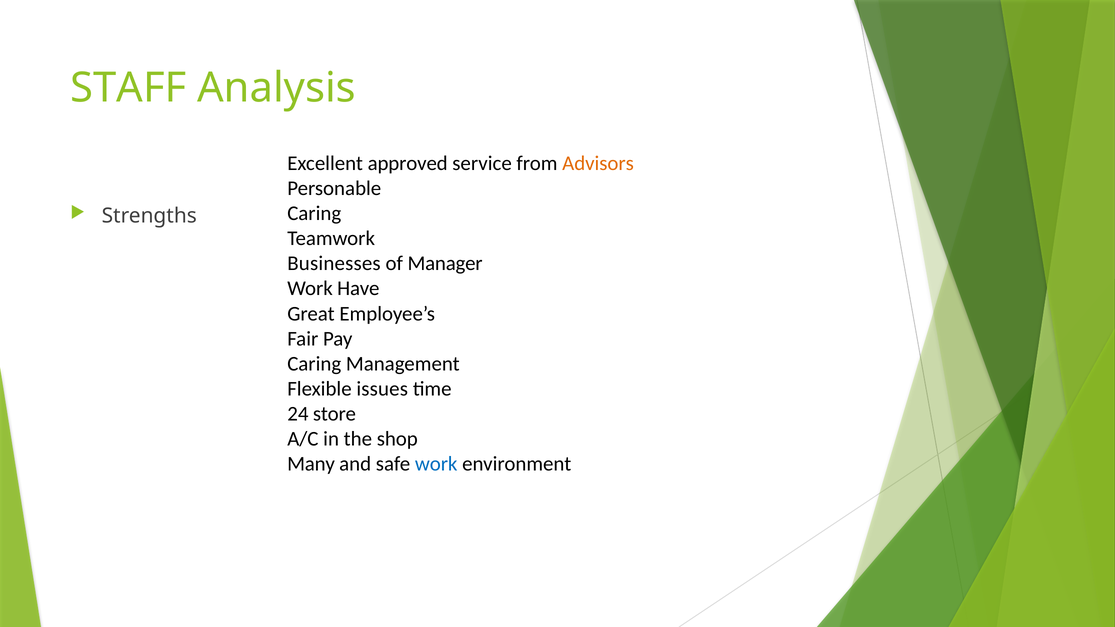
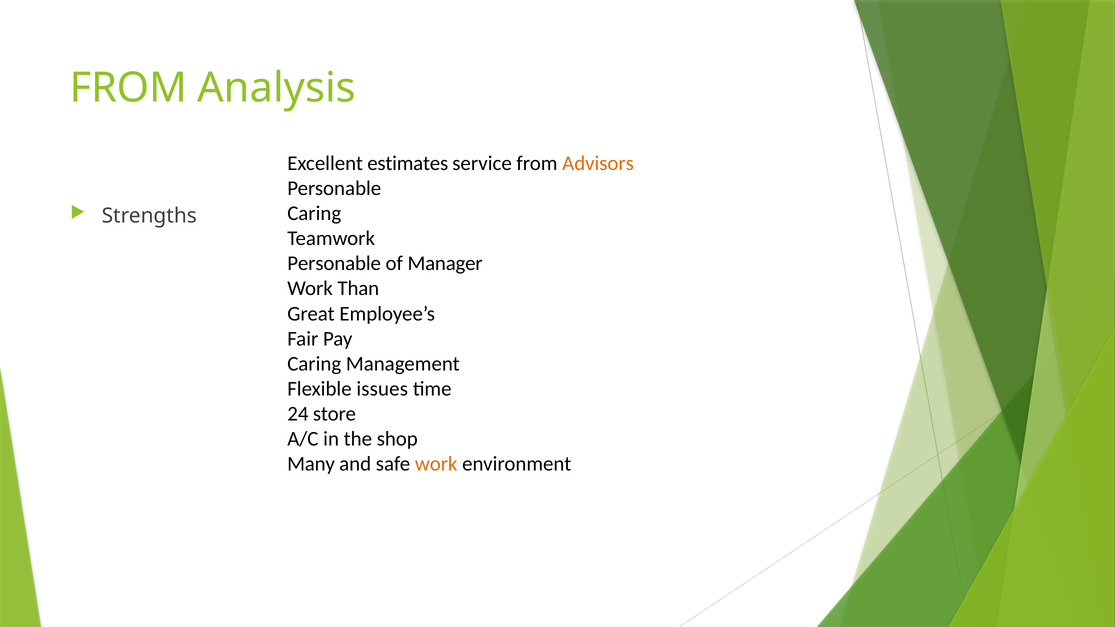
STAFF: STAFF -> FROM (129, 88)
approved: approved -> estimates (408, 163)
Businesses: Businesses -> Personable (334, 264)
Have: Have -> Than (358, 289)
work colour: blue -> orange (436, 464)
